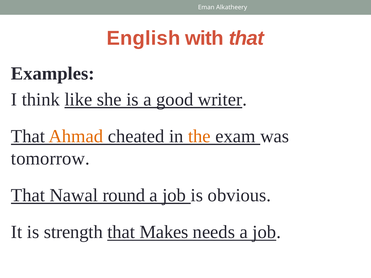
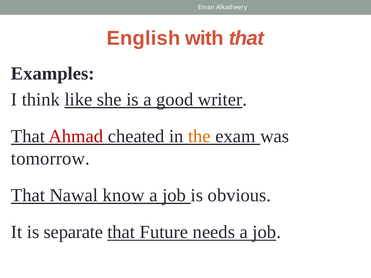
Ahmad colour: orange -> red (76, 136)
round: round -> know (124, 195)
strength: strength -> separate (73, 232)
Makes: Makes -> Future (164, 232)
